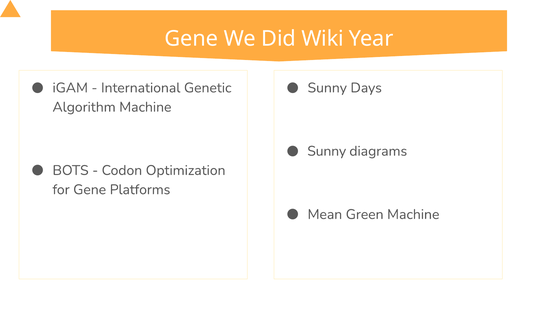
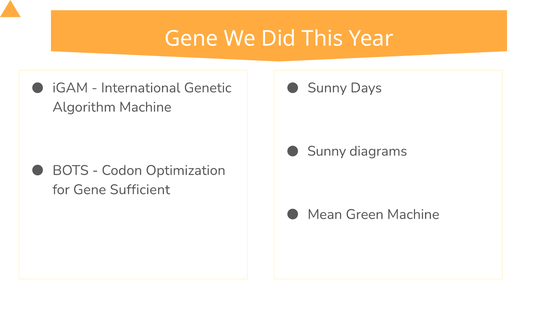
Wiki: Wiki -> This (322, 38)
Platforms: Platforms -> Sufficient (140, 190)
